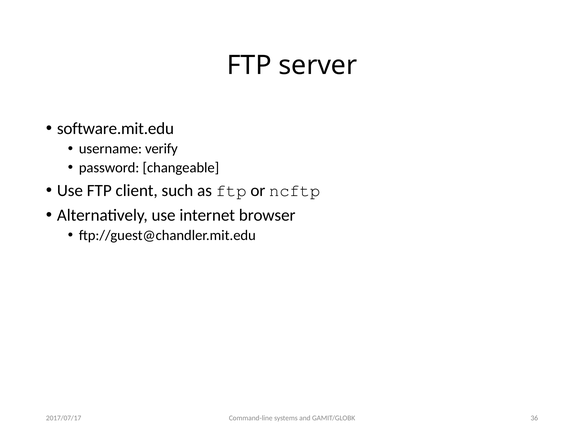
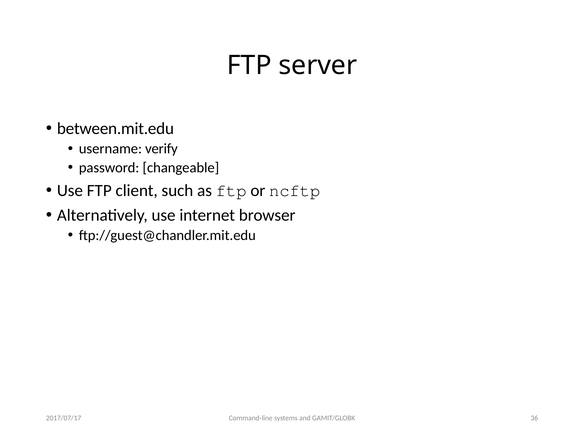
software.mit.edu: software.mit.edu -> between.mit.edu (115, 129)
